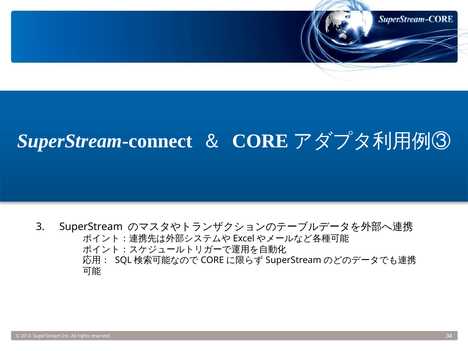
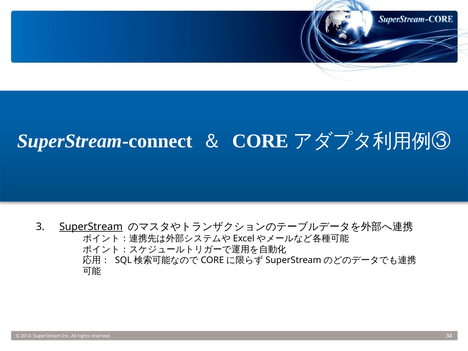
SuperStream underline: none -> present (91, 227)
